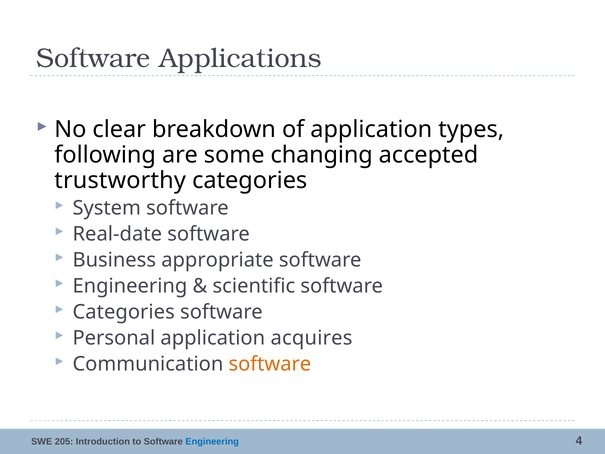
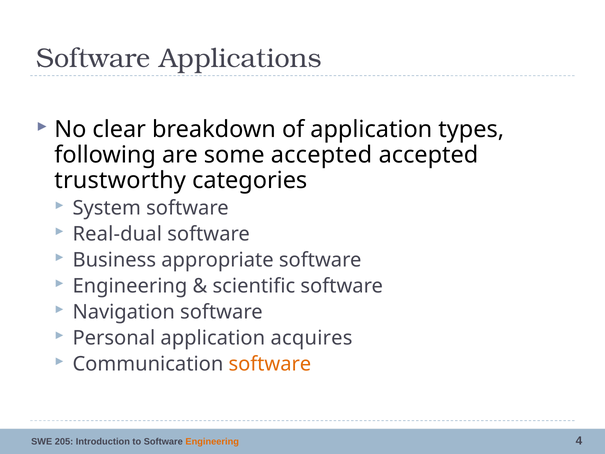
some changing: changing -> accepted (321, 155)
Real-date: Real-date -> Real-dual (117, 234)
Categories: Categories -> Navigation (124, 312)
Engineering colour: blue -> orange (212, 442)
